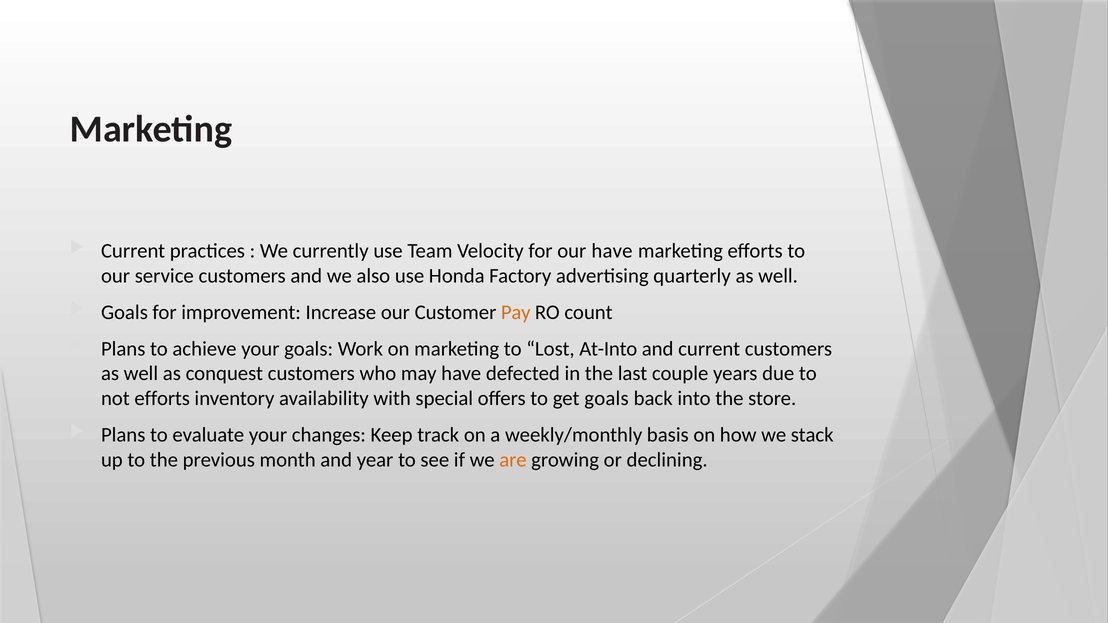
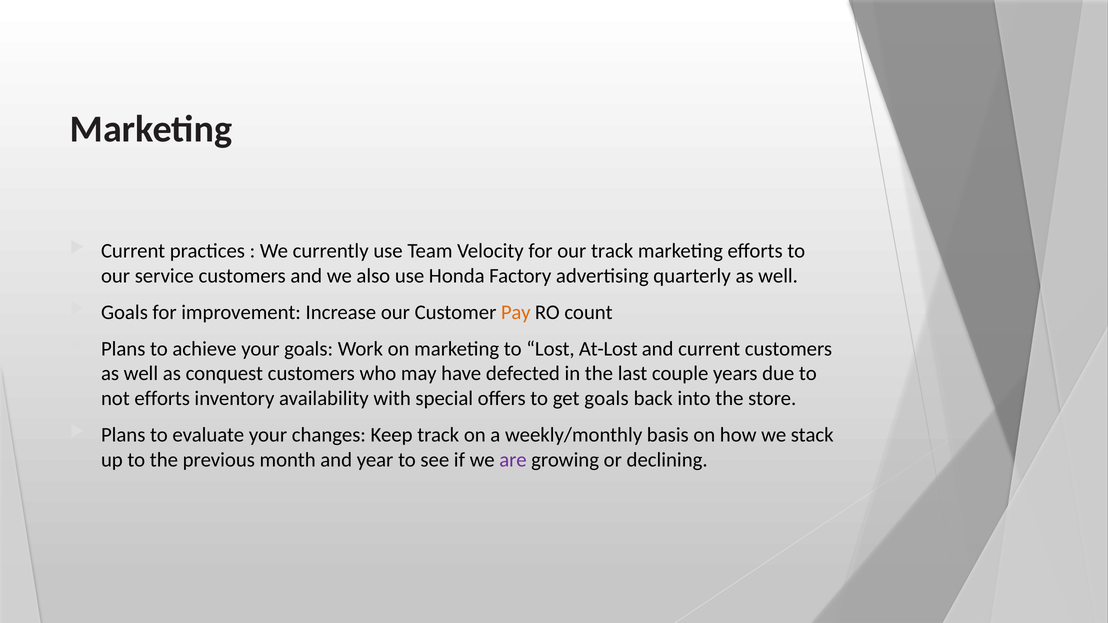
our have: have -> track (612, 251)
At-Into: At-Into -> At-Lost (608, 349)
are colour: orange -> purple (513, 460)
